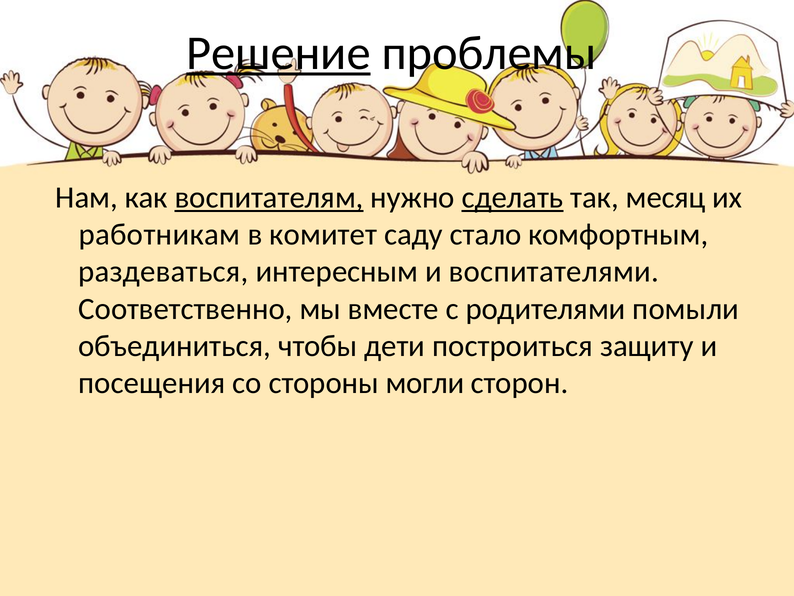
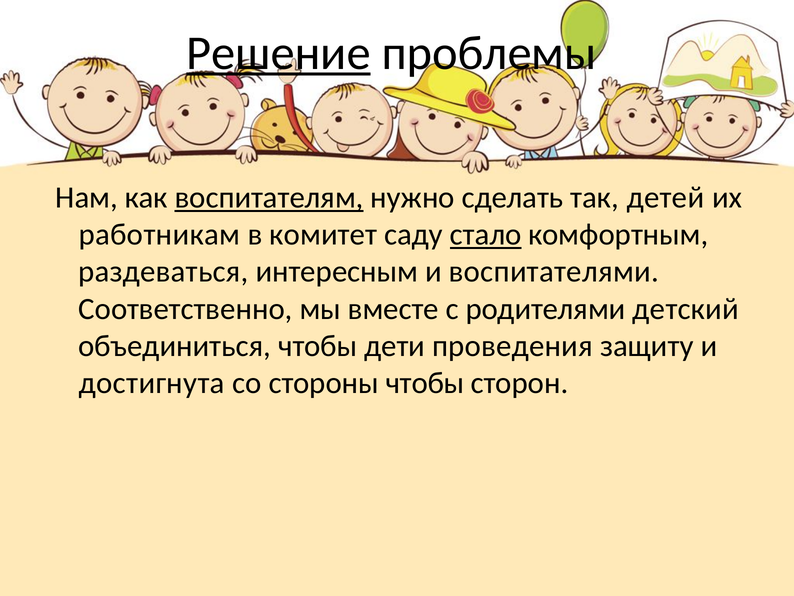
сделать underline: present -> none (513, 197)
месяц: месяц -> детей (665, 197)
стало underline: none -> present (486, 234)
помыли: помыли -> детский (686, 309)
построиться: построиться -> проведения (513, 346)
посещения: посещения -> достигнута (152, 383)
стороны могли: могли -> чтобы (425, 383)
